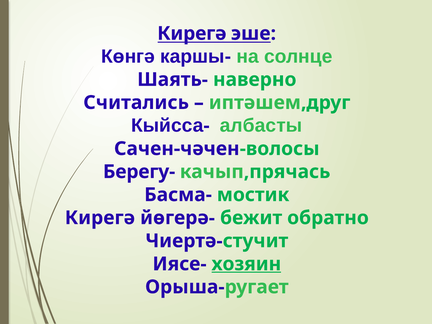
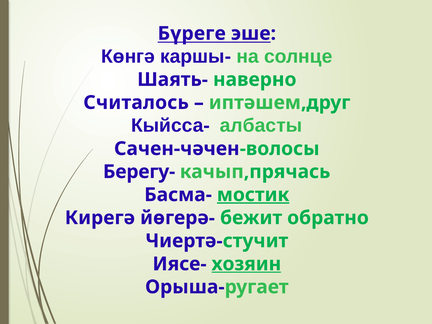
Кирегә: Кирегә -> Бүреге (192, 33)
Считались: Считались -> Считалось (136, 103)
мостик underline: none -> present (253, 195)
